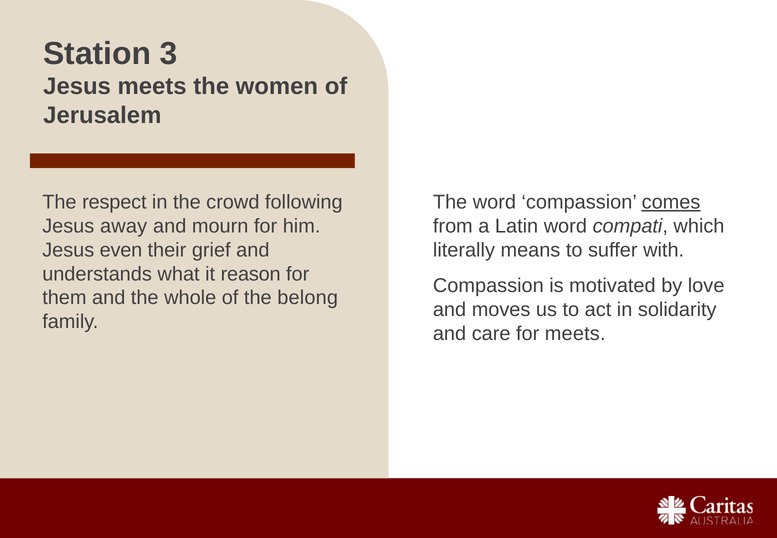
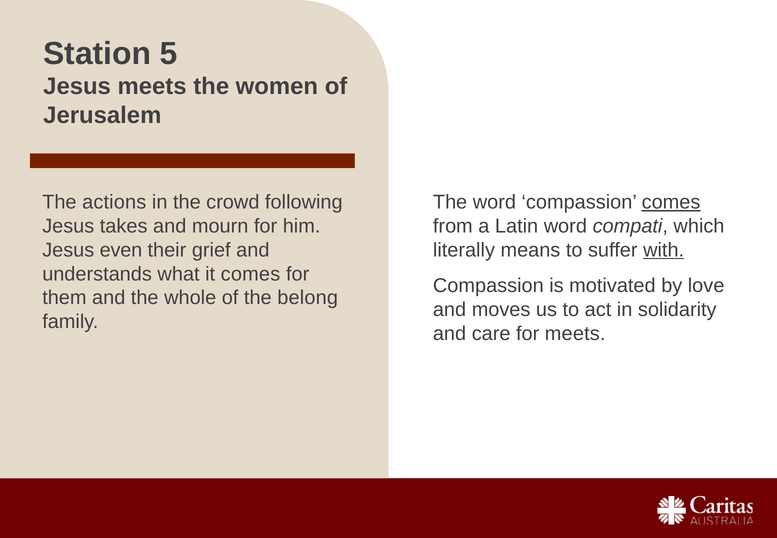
3: 3 -> 5 (169, 54)
respect: respect -> actions (114, 202)
away: away -> takes (124, 226)
with underline: none -> present (664, 250)
it reason: reason -> comes (250, 274)
